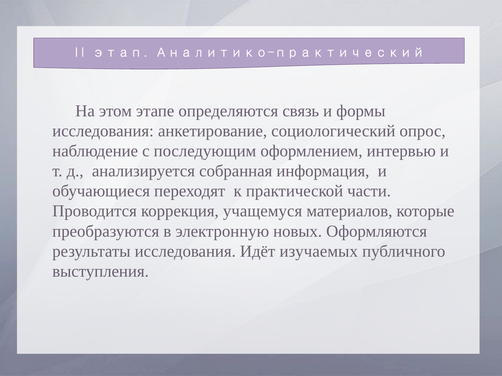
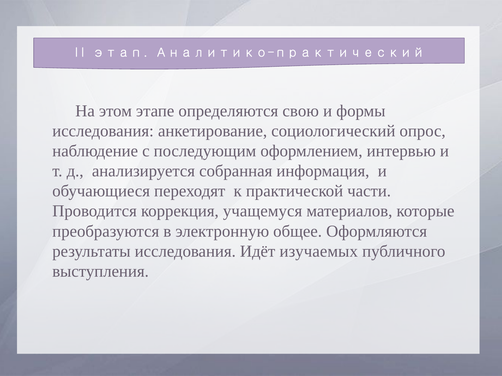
связь: связь -> свою (301, 111)
новых: новых -> общее (298, 232)
